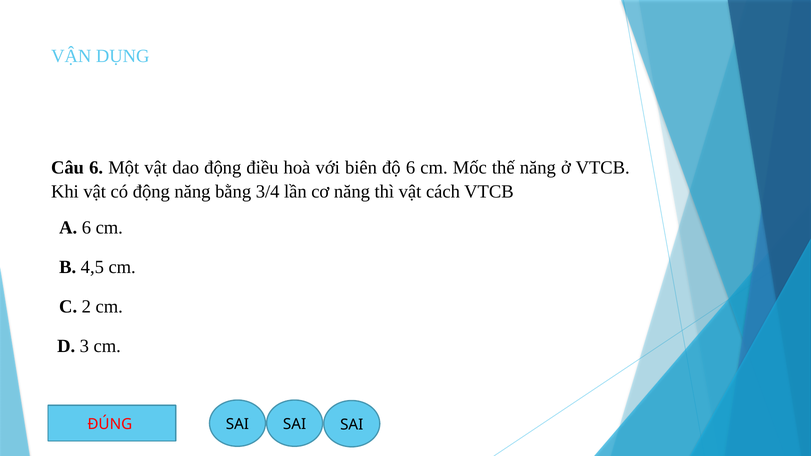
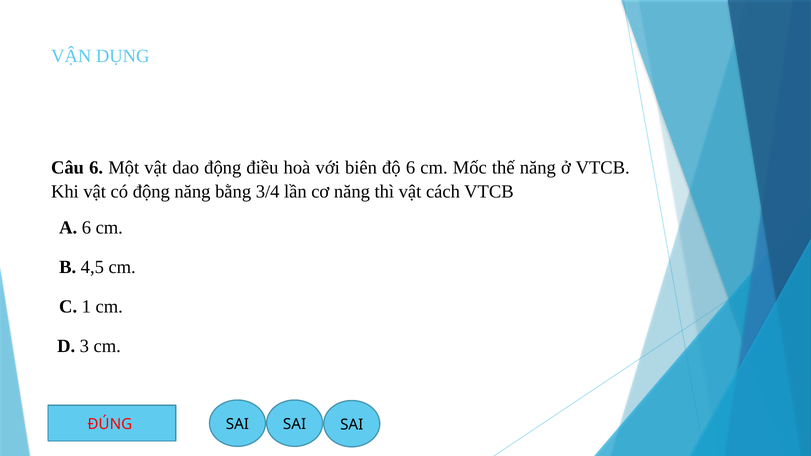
2: 2 -> 1 (86, 307)
